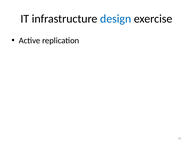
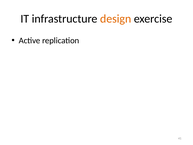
design colour: blue -> orange (116, 19)
